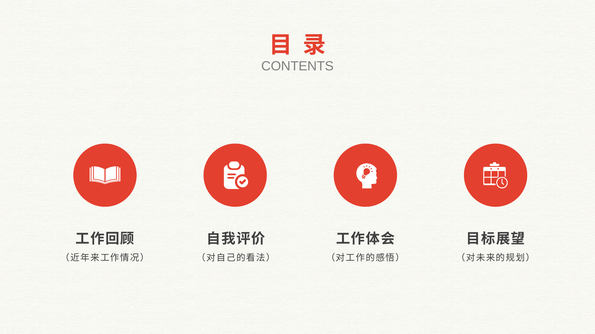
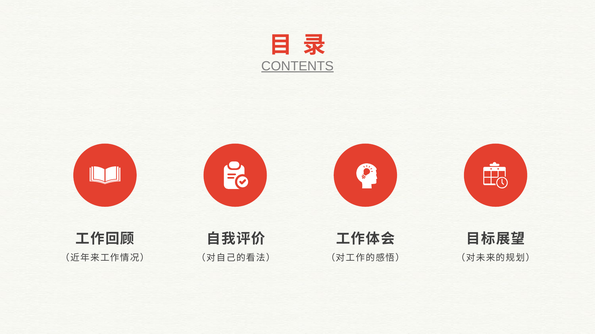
CONTENTS underline: none -> present (297, 66)
